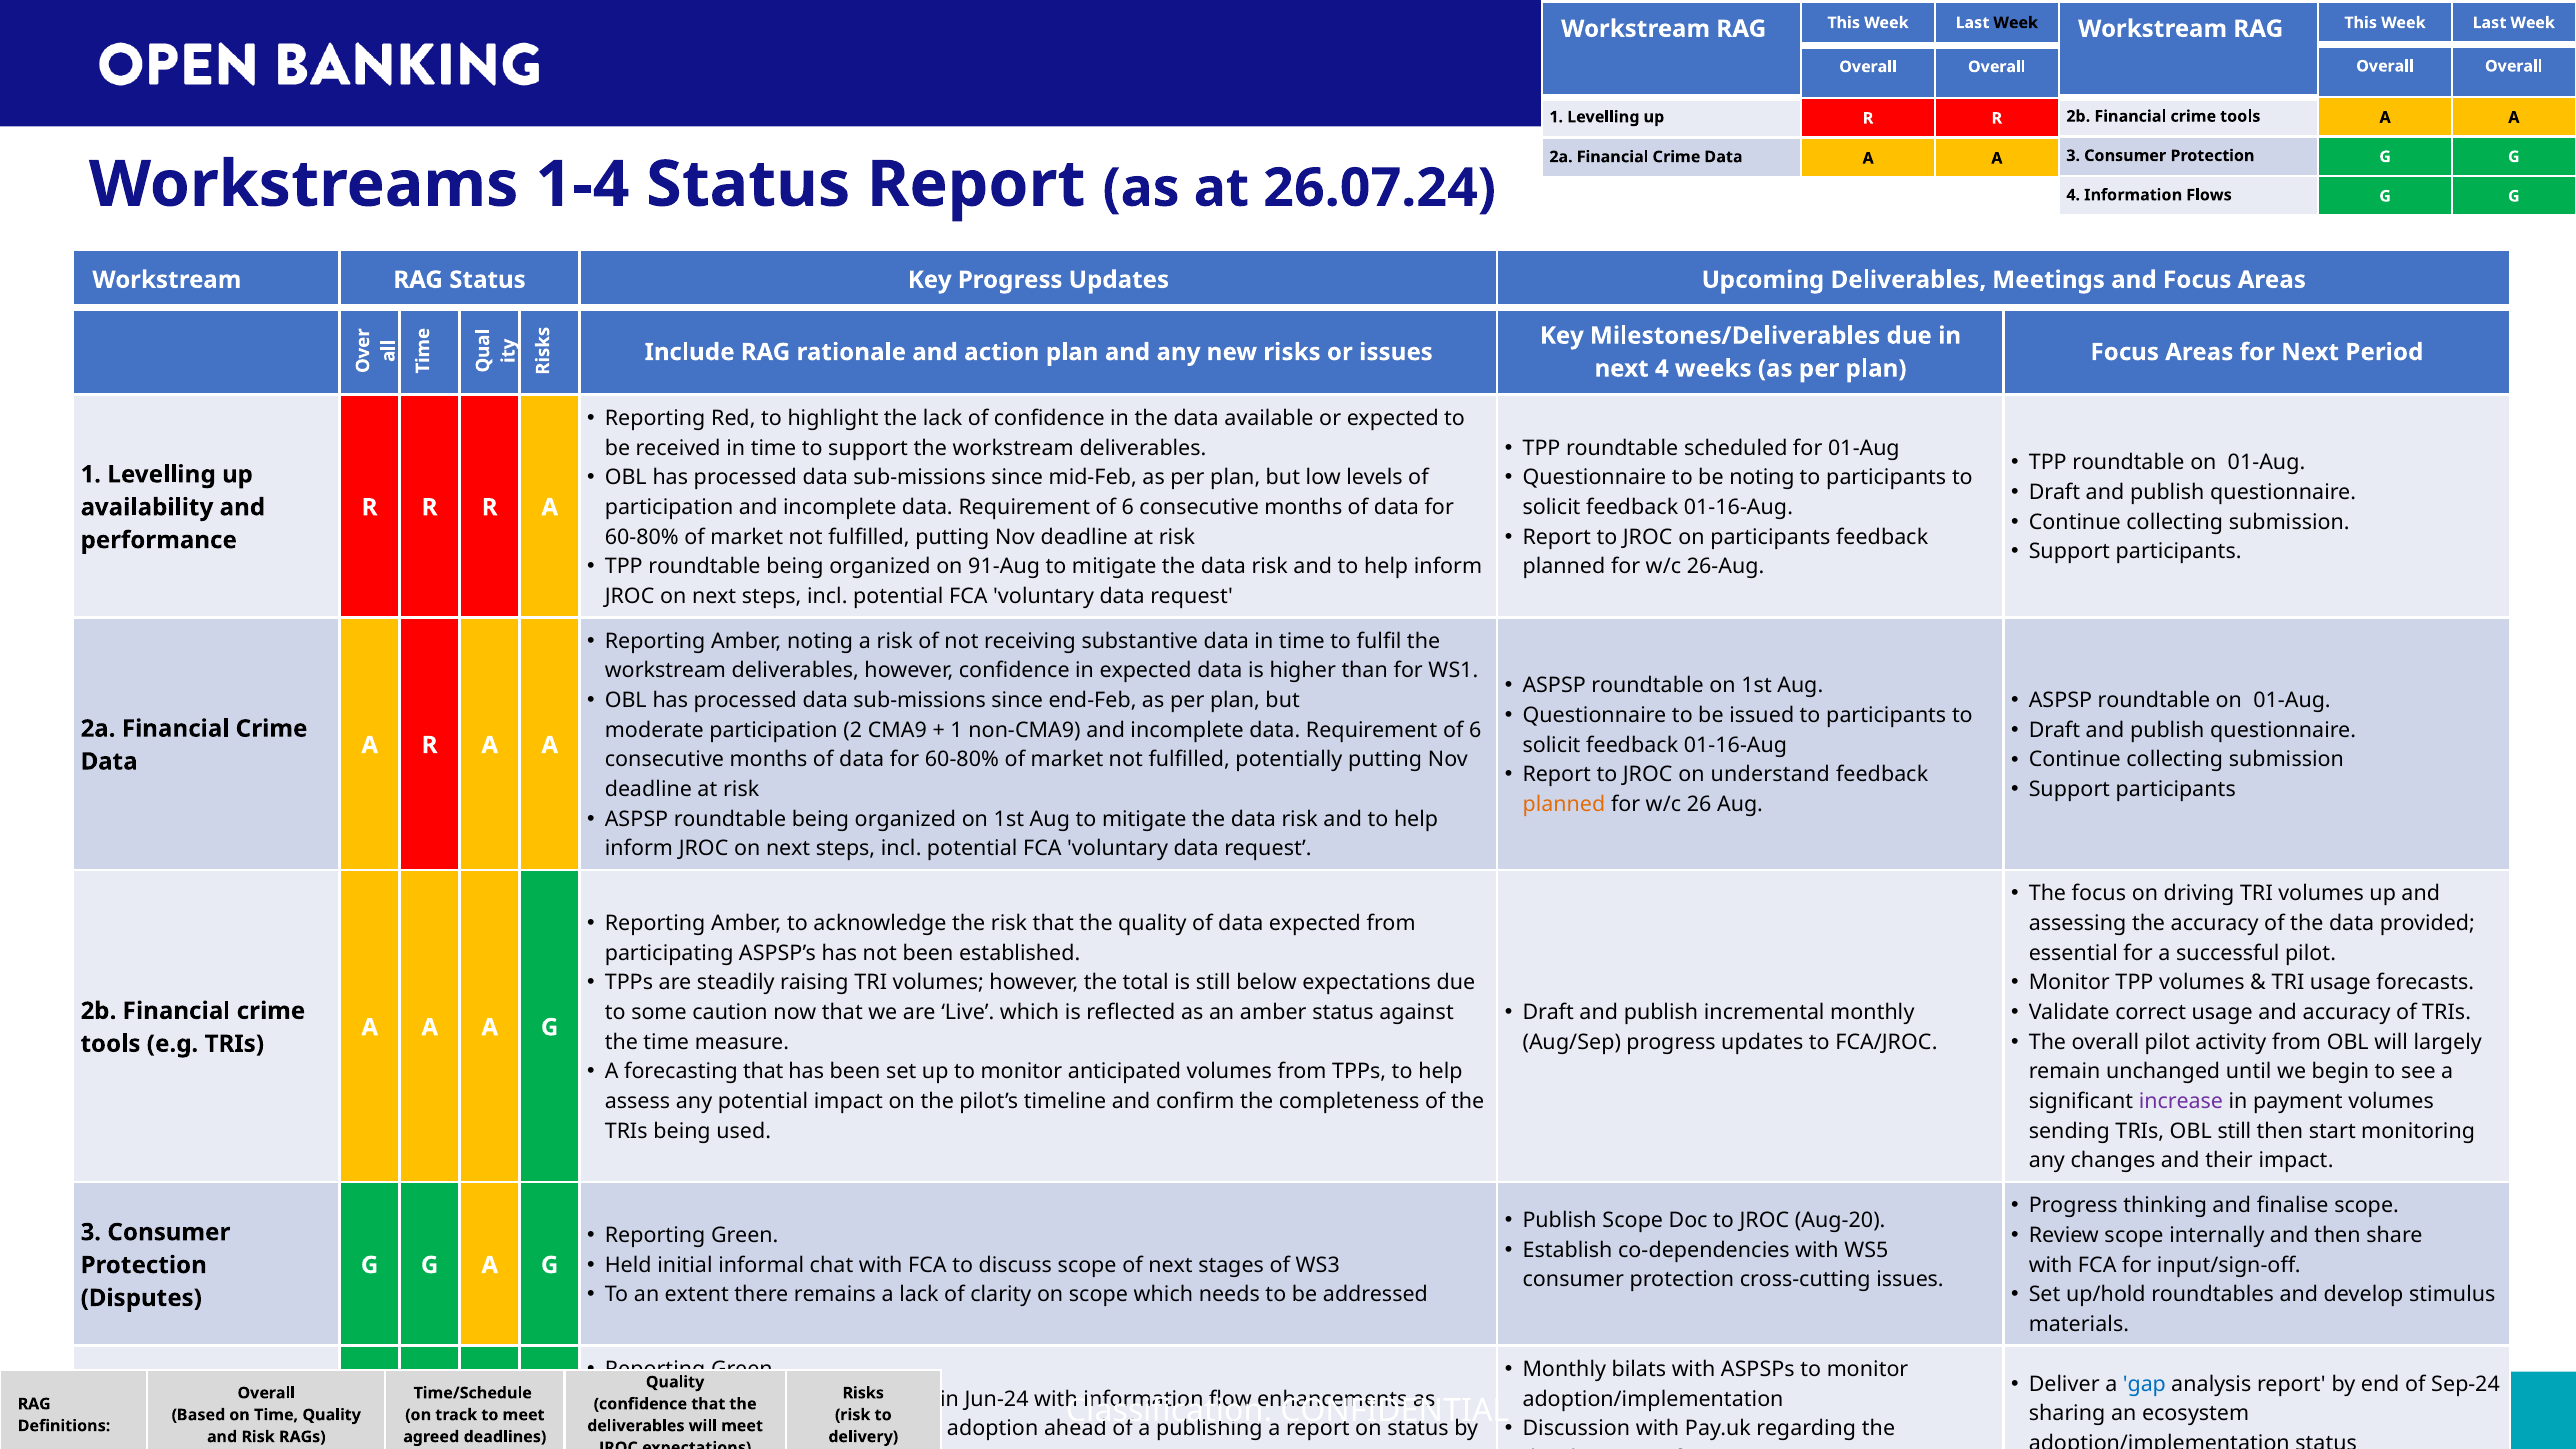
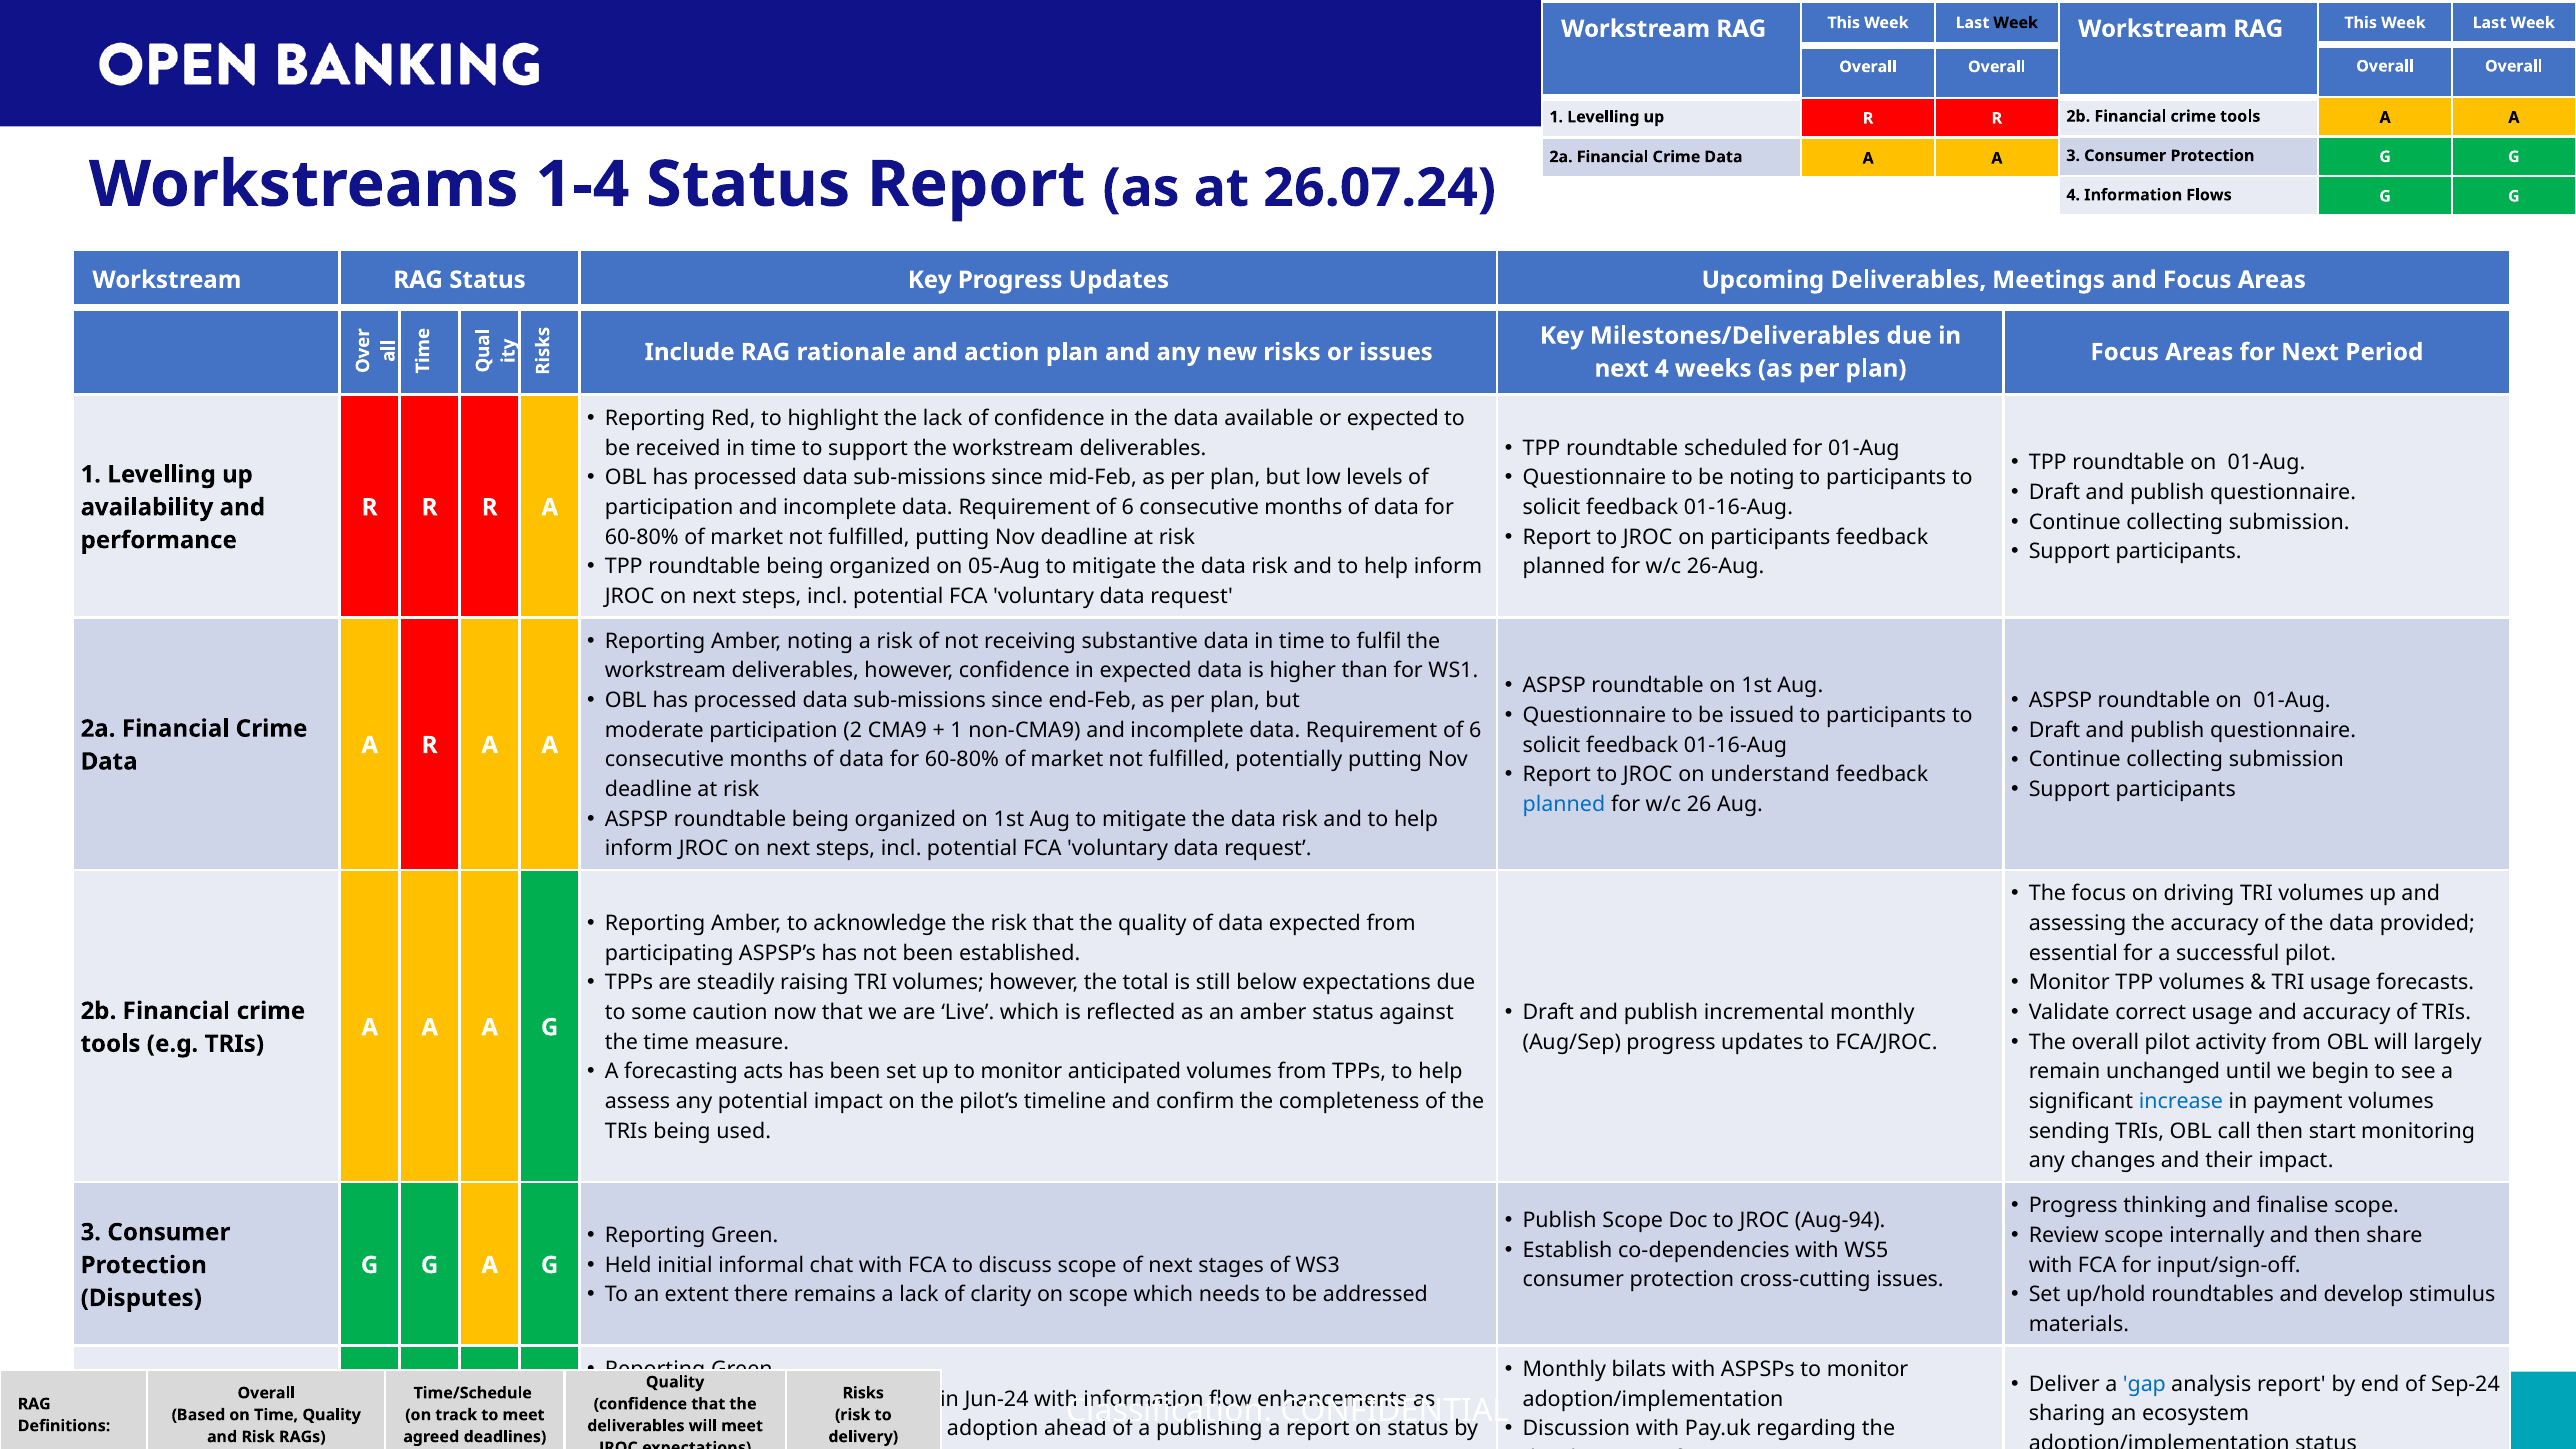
91-Aug: 91-Aug -> 05-Aug (1004, 567)
planned colour: orange -> blue (1564, 804)
forecasting that: that -> acts (763, 1072)
increase colour: purple -> blue (2181, 1101)
OBL still: still -> call (2234, 1131)
Aug-20: Aug-20 -> Aug-94 (1840, 1221)
